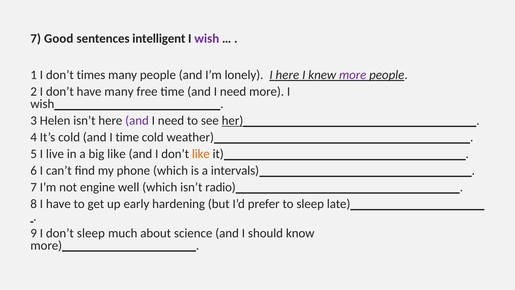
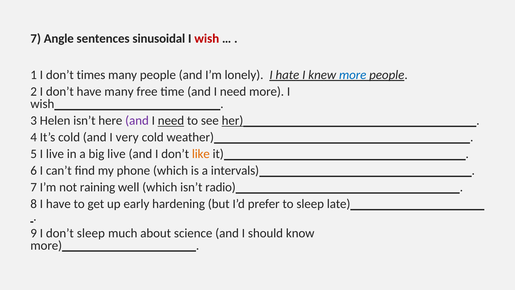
Good: Good -> Angle (59, 39)
intelligent: intelligent -> sinusoidal (159, 39)
wish colour: purple -> red (207, 39)
I here: here -> hate (287, 75)
more colour: purple -> blue (353, 75)
need underline: none -> present (171, 121)
I time: time -> very (127, 137)
big like: like -> live (116, 154)
engine: engine -> raining (98, 187)
